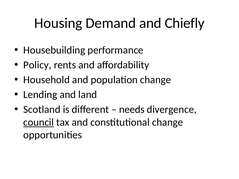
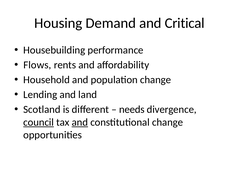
Chiefly: Chiefly -> Critical (185, 23)
Policy: Policy -> Flows (37, 65)
and underline: none -> present (80, 122)
